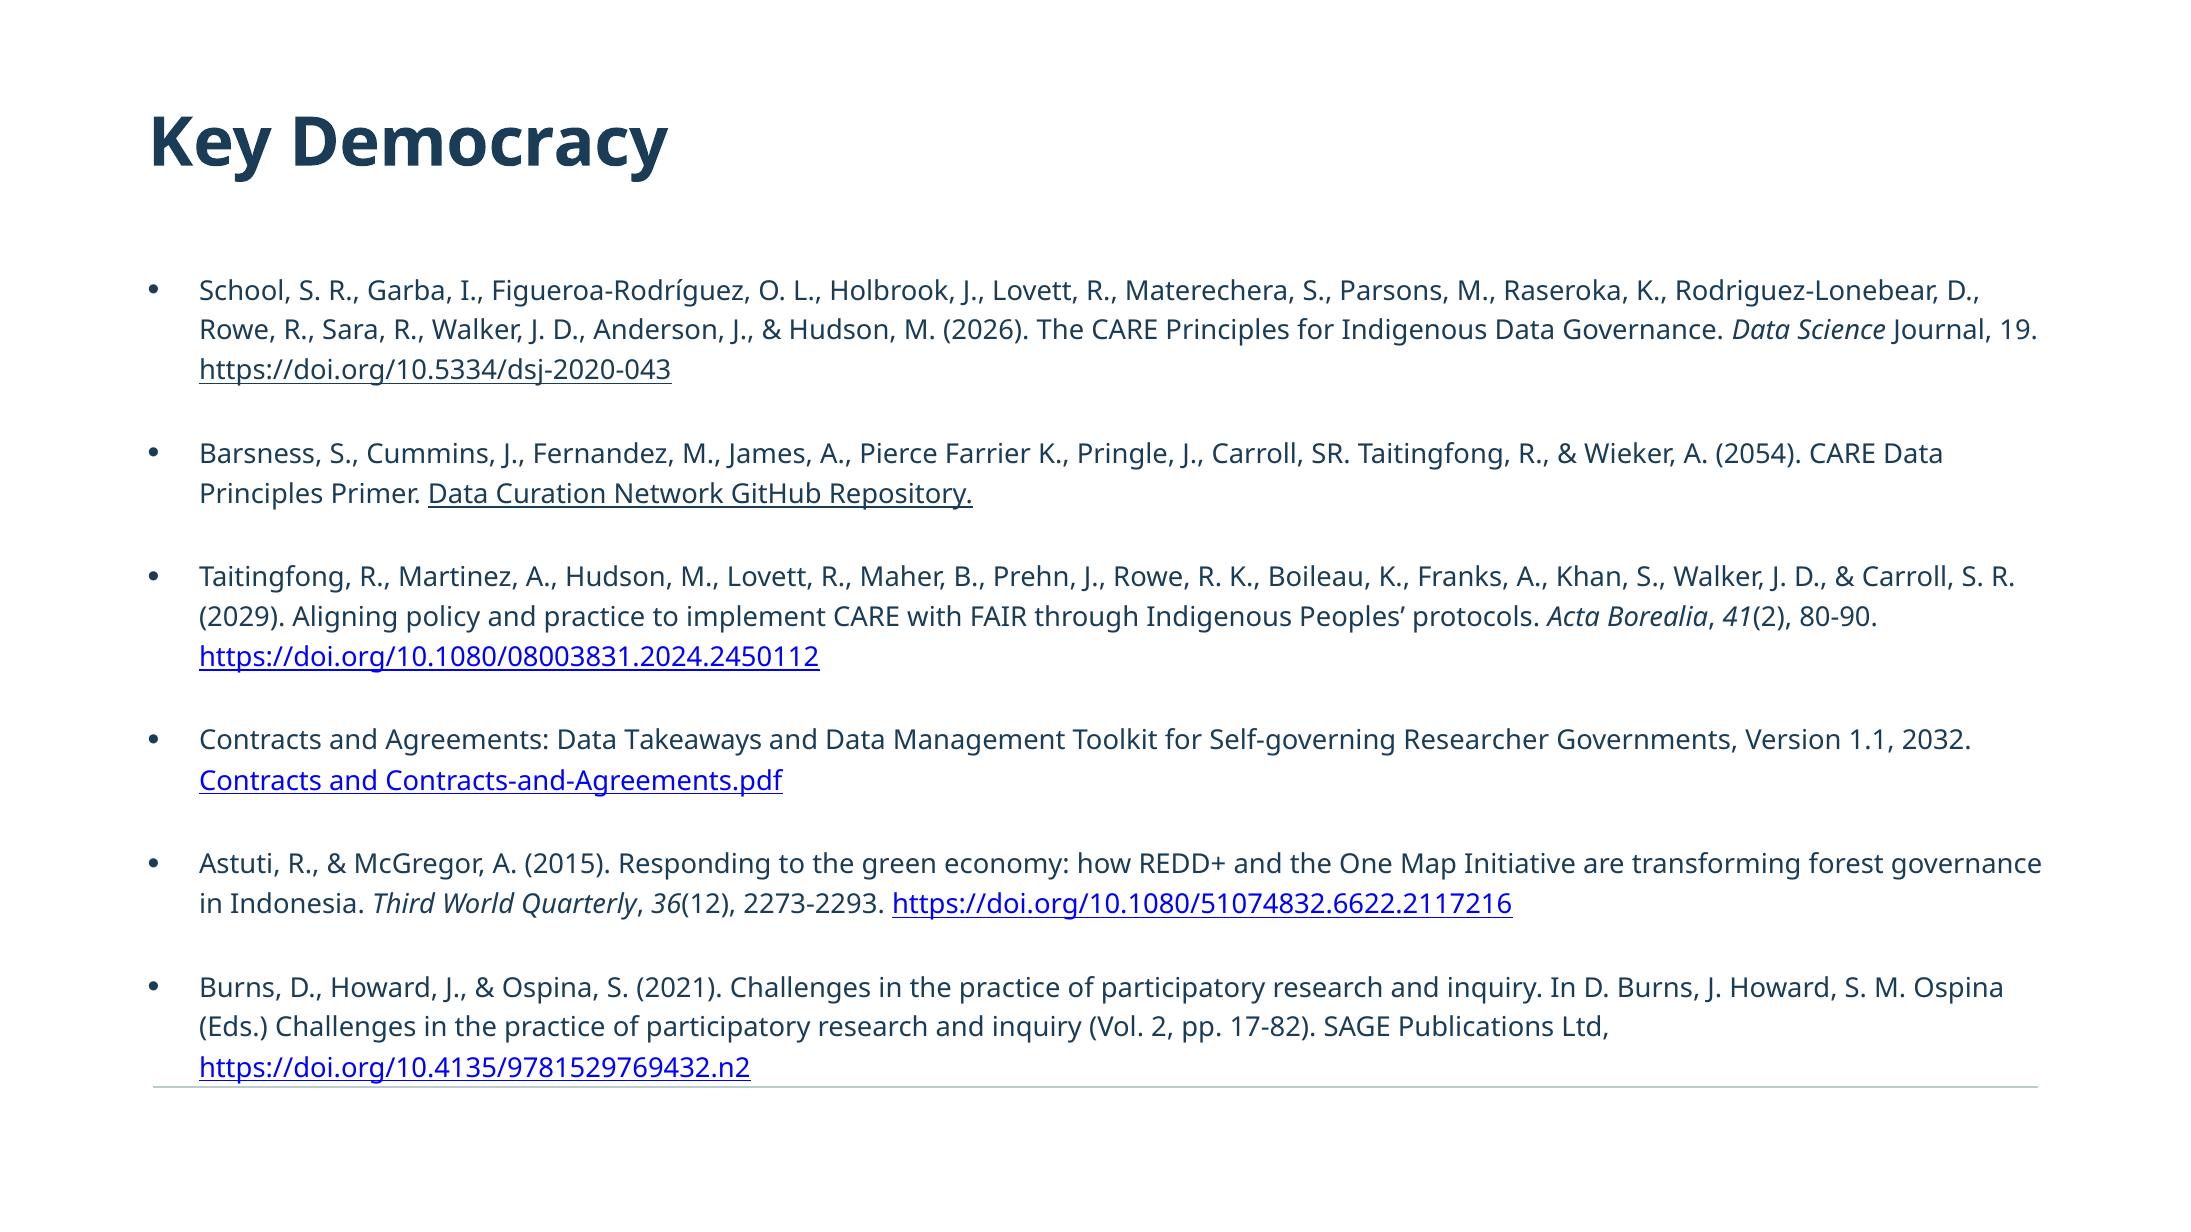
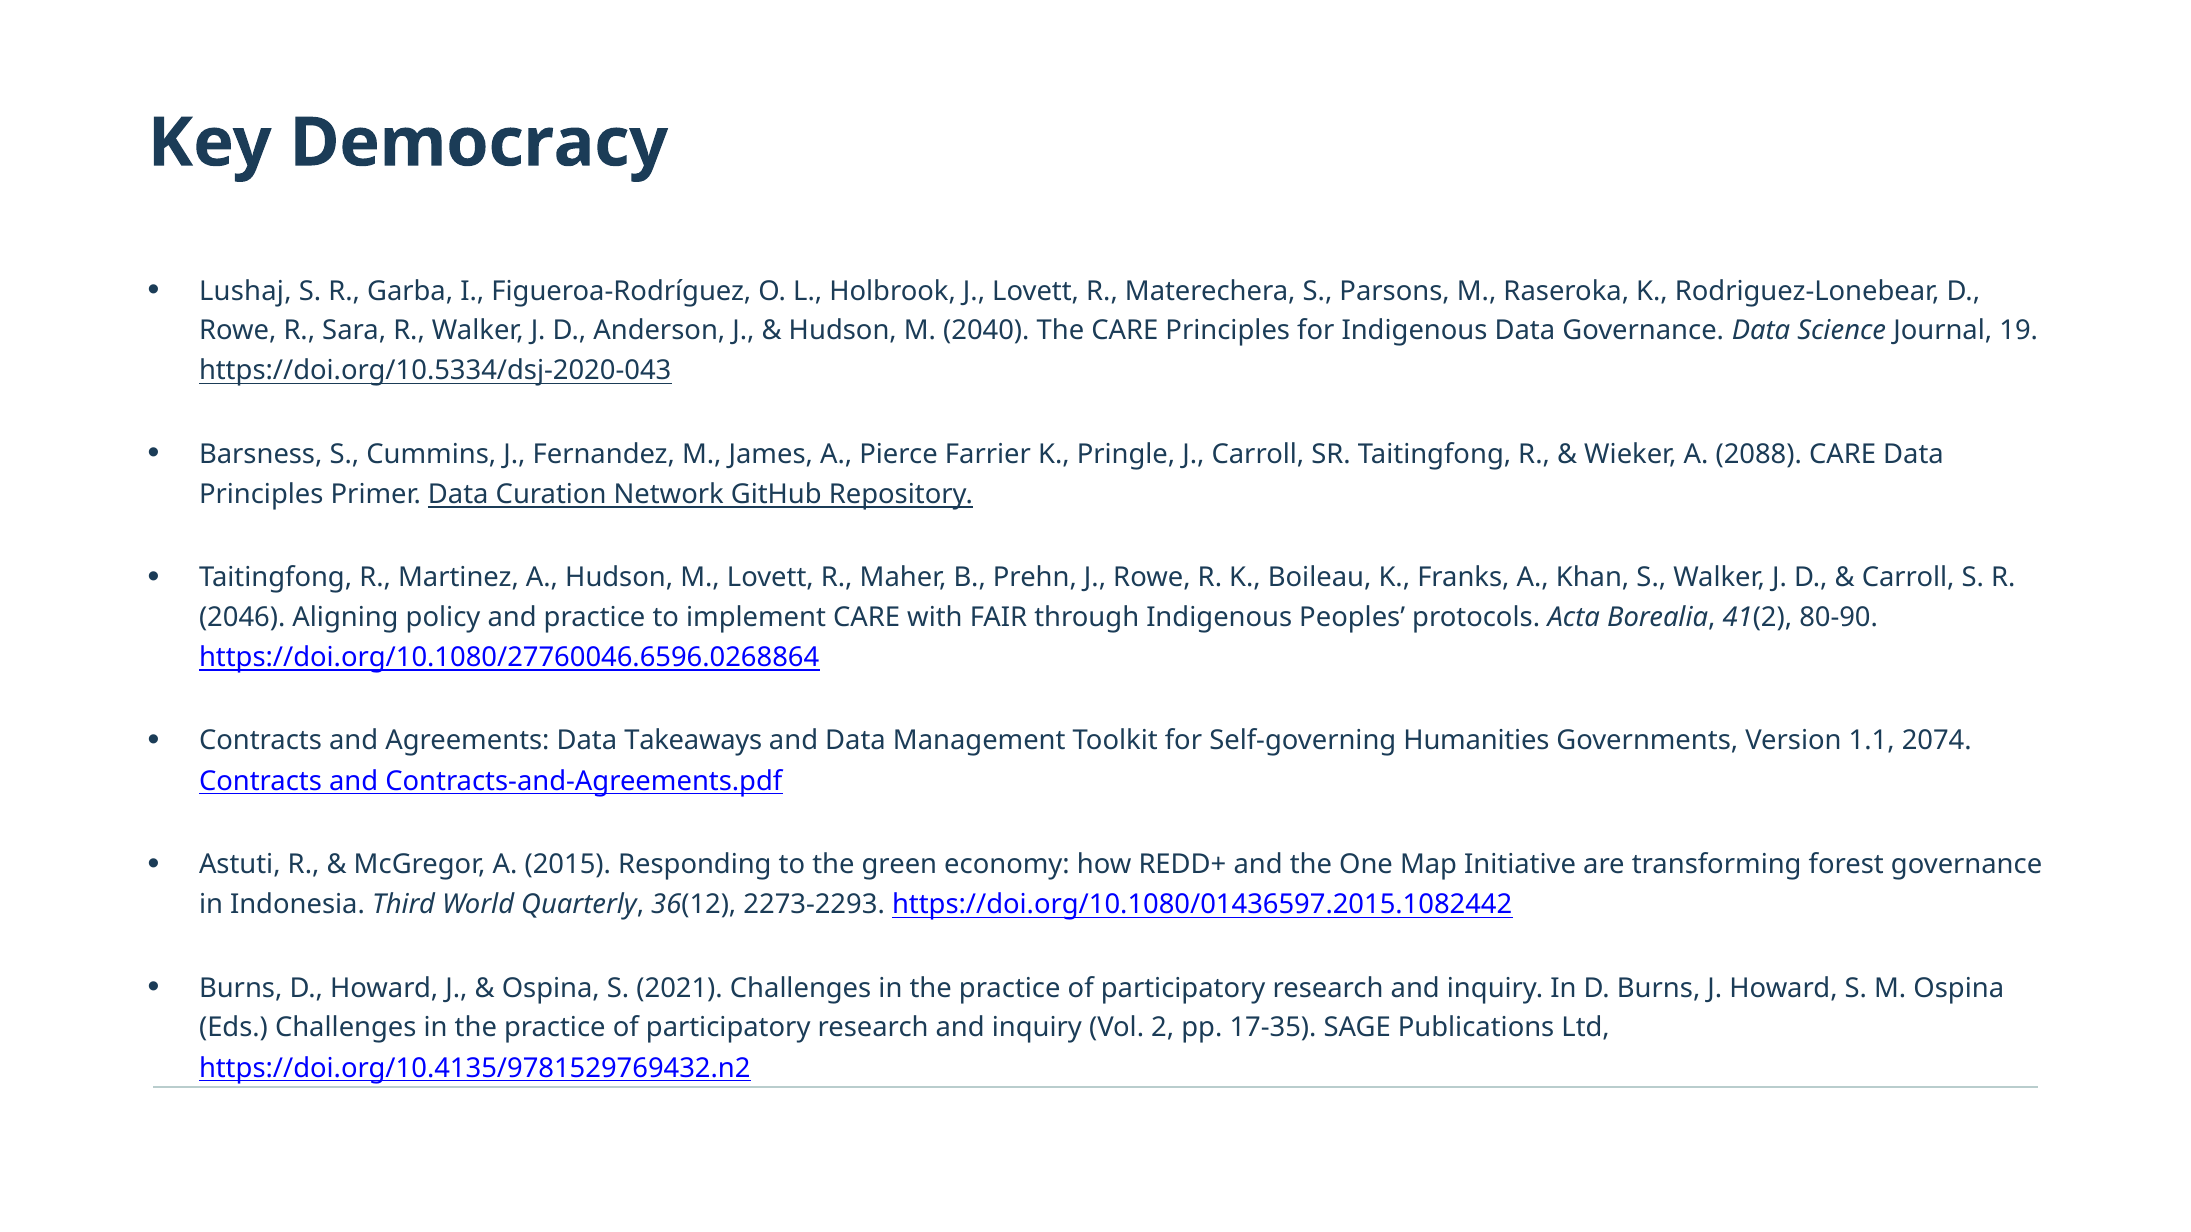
School: School -> Lushaj (245, 291)
2026: 2026 -> 2040 (986, 331)
2054: 2054 -> 2088 (1759, 454)
2029: 2029 -> 2046 (242, 617)
https://doi.org/10.1080/08003831.2024.2450112: https://doi.org/10.1080/08003831.2024.2450112 -> https://doi.org/10.1080/27760046.6596.0268864 (509, 658)
Researcher: Researcher -> Humanities (1476, 741)
2032: 2032 -> 2074 (1937, 741)
https://doi.org/10.1080/51074832.6622.2117216: https://doi.org/10.1080/51074832.6622.2117216 -> https://doi.org/10.1080/01436597.2015.1082442 (1202, 905)
17-82: 17-82 -> 17-35 (1273, 1028)
